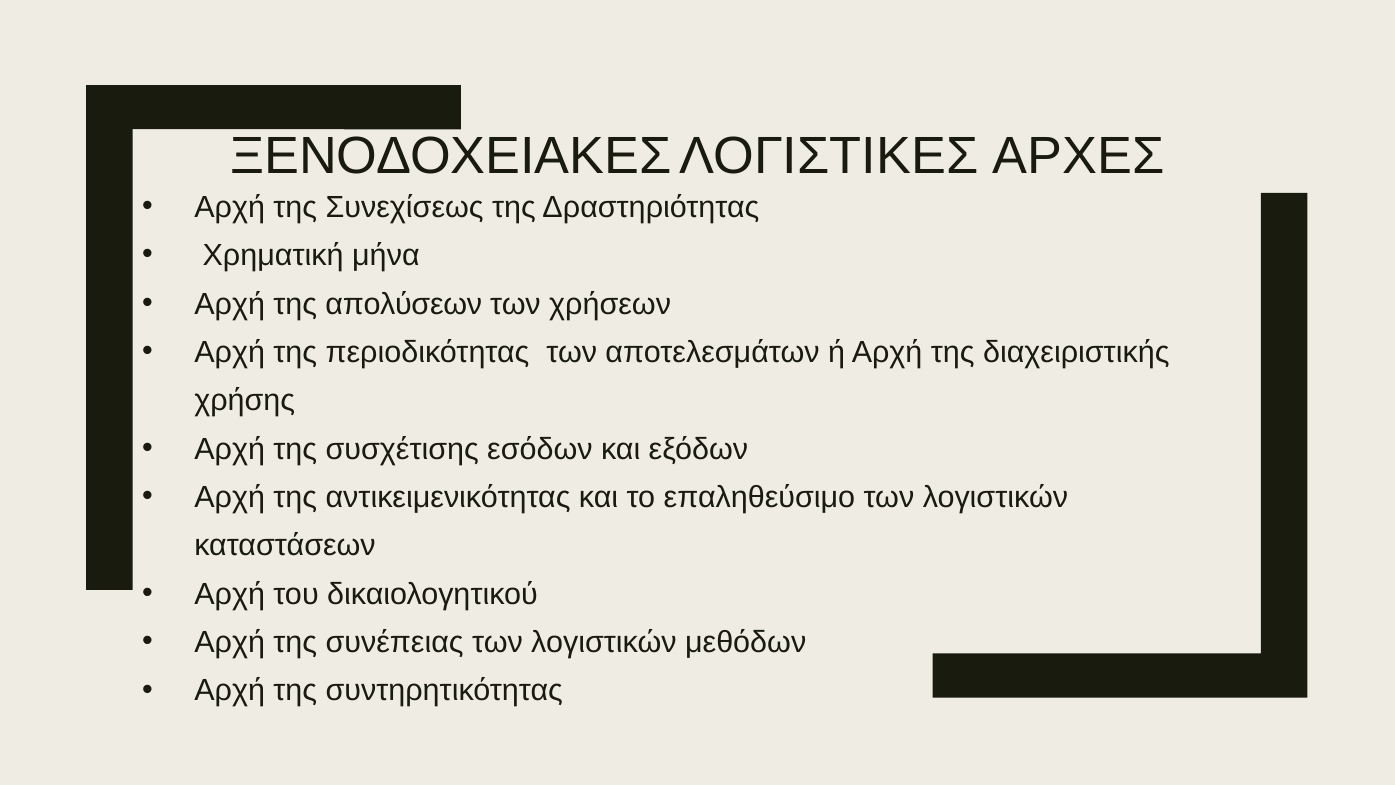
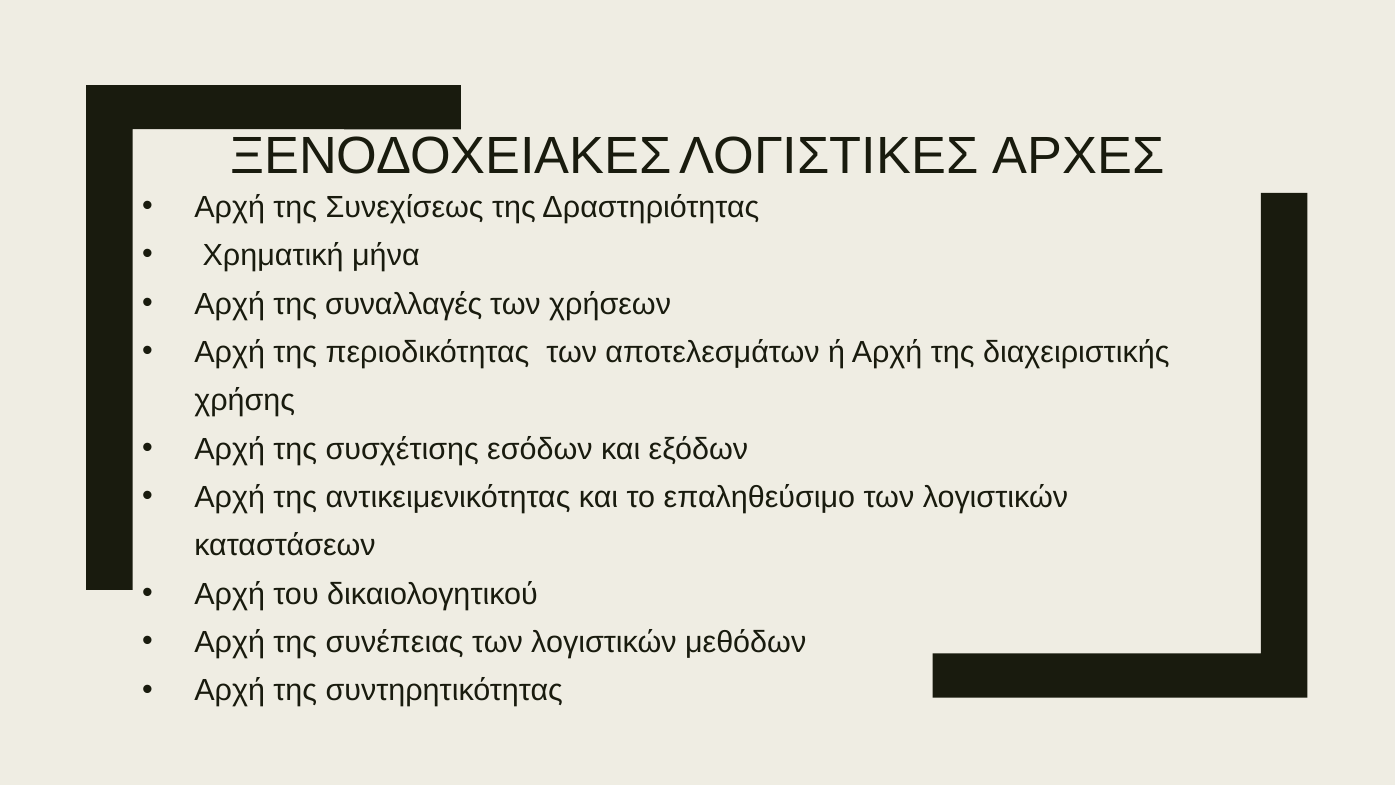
απολύσεων: απολύσεων -> συναλλαγές (404, 304)
